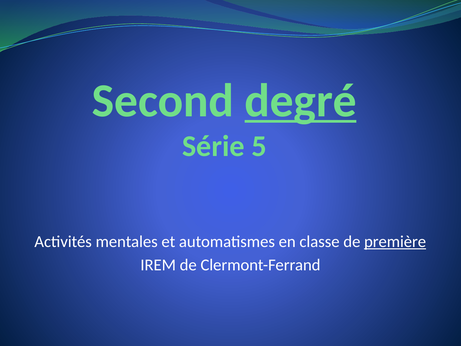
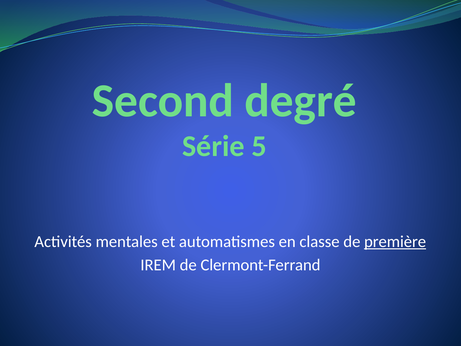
degré underline: present -> none (301, 101)
